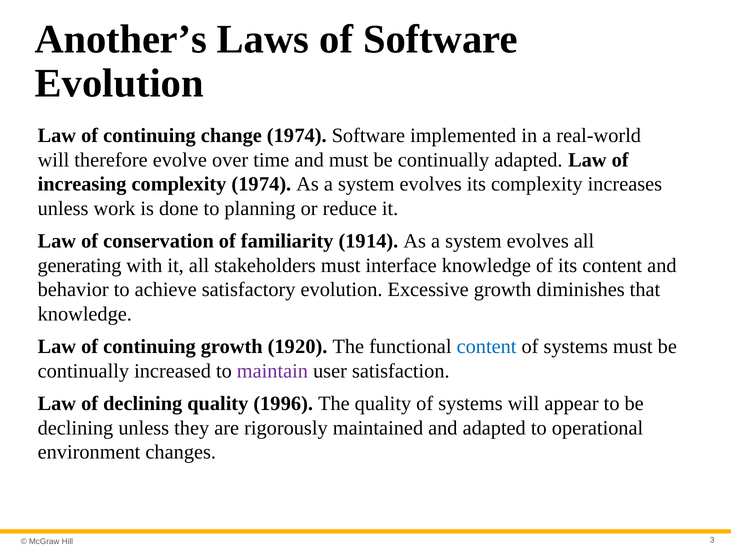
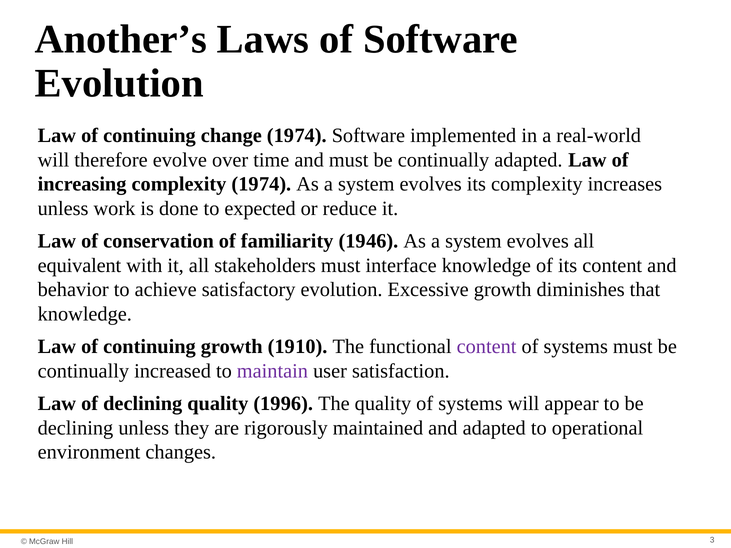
planning: planning -> expected (260, 209)
14: 14 -> 46 (382, 241)
generating: generating -> equivalent (79, 266)
20: 20 -> 10 (311, 347)
content colour: blue -> purple (487, 347)
